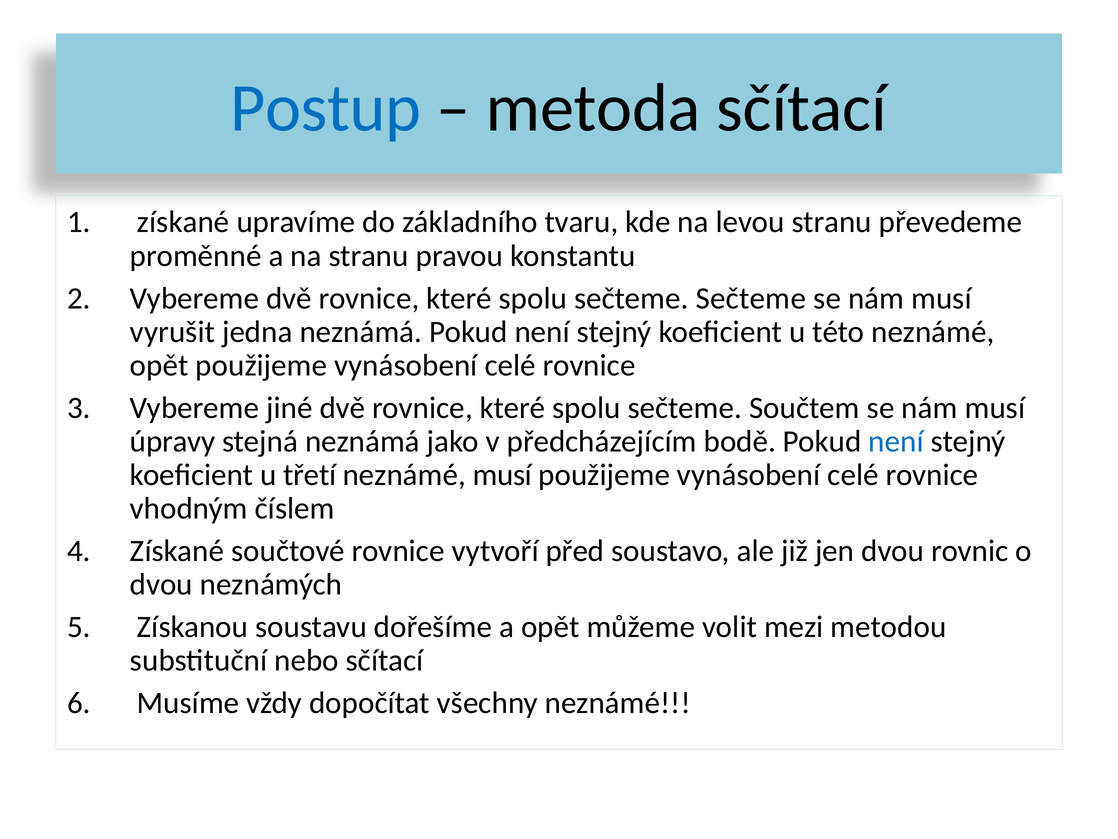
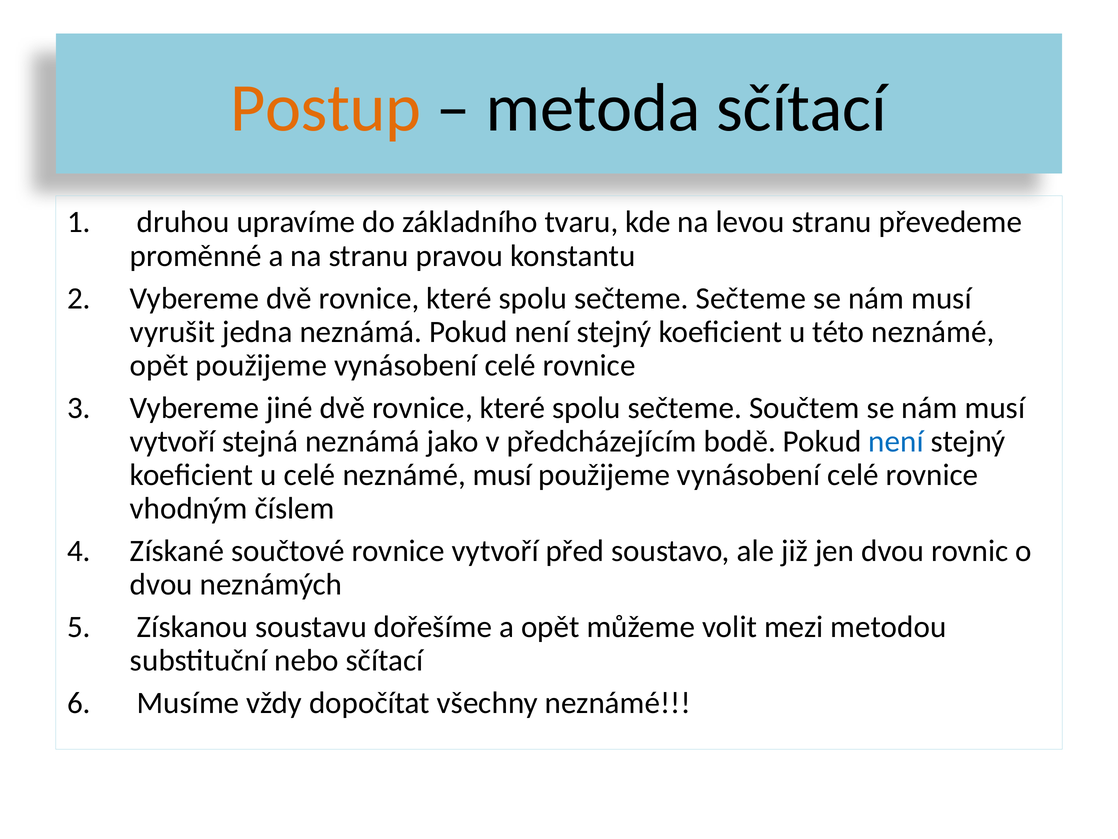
Postup colour: blue -> orange (326, 108)
získané: získané -> druhou (183, 222)
úpravy: úpravy -> vytvoří (173, 441)
u třetí: třetí -> celé (310, 475)
